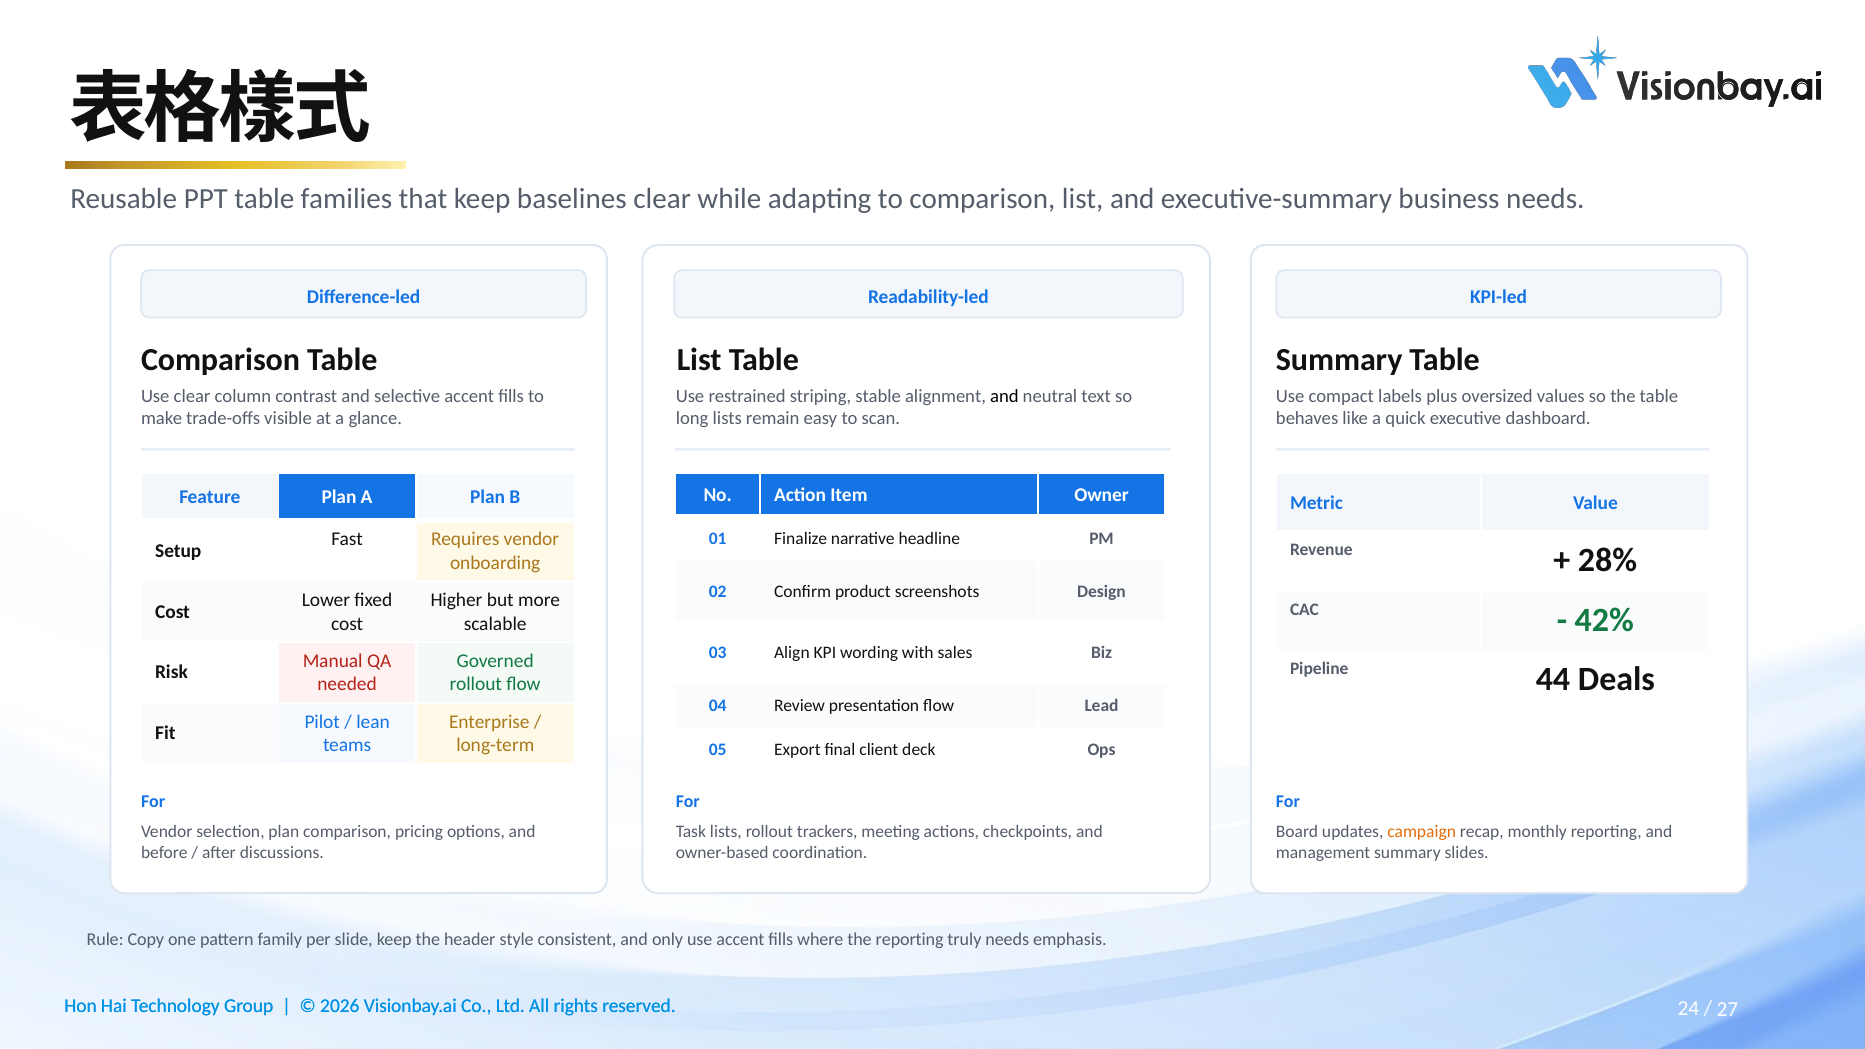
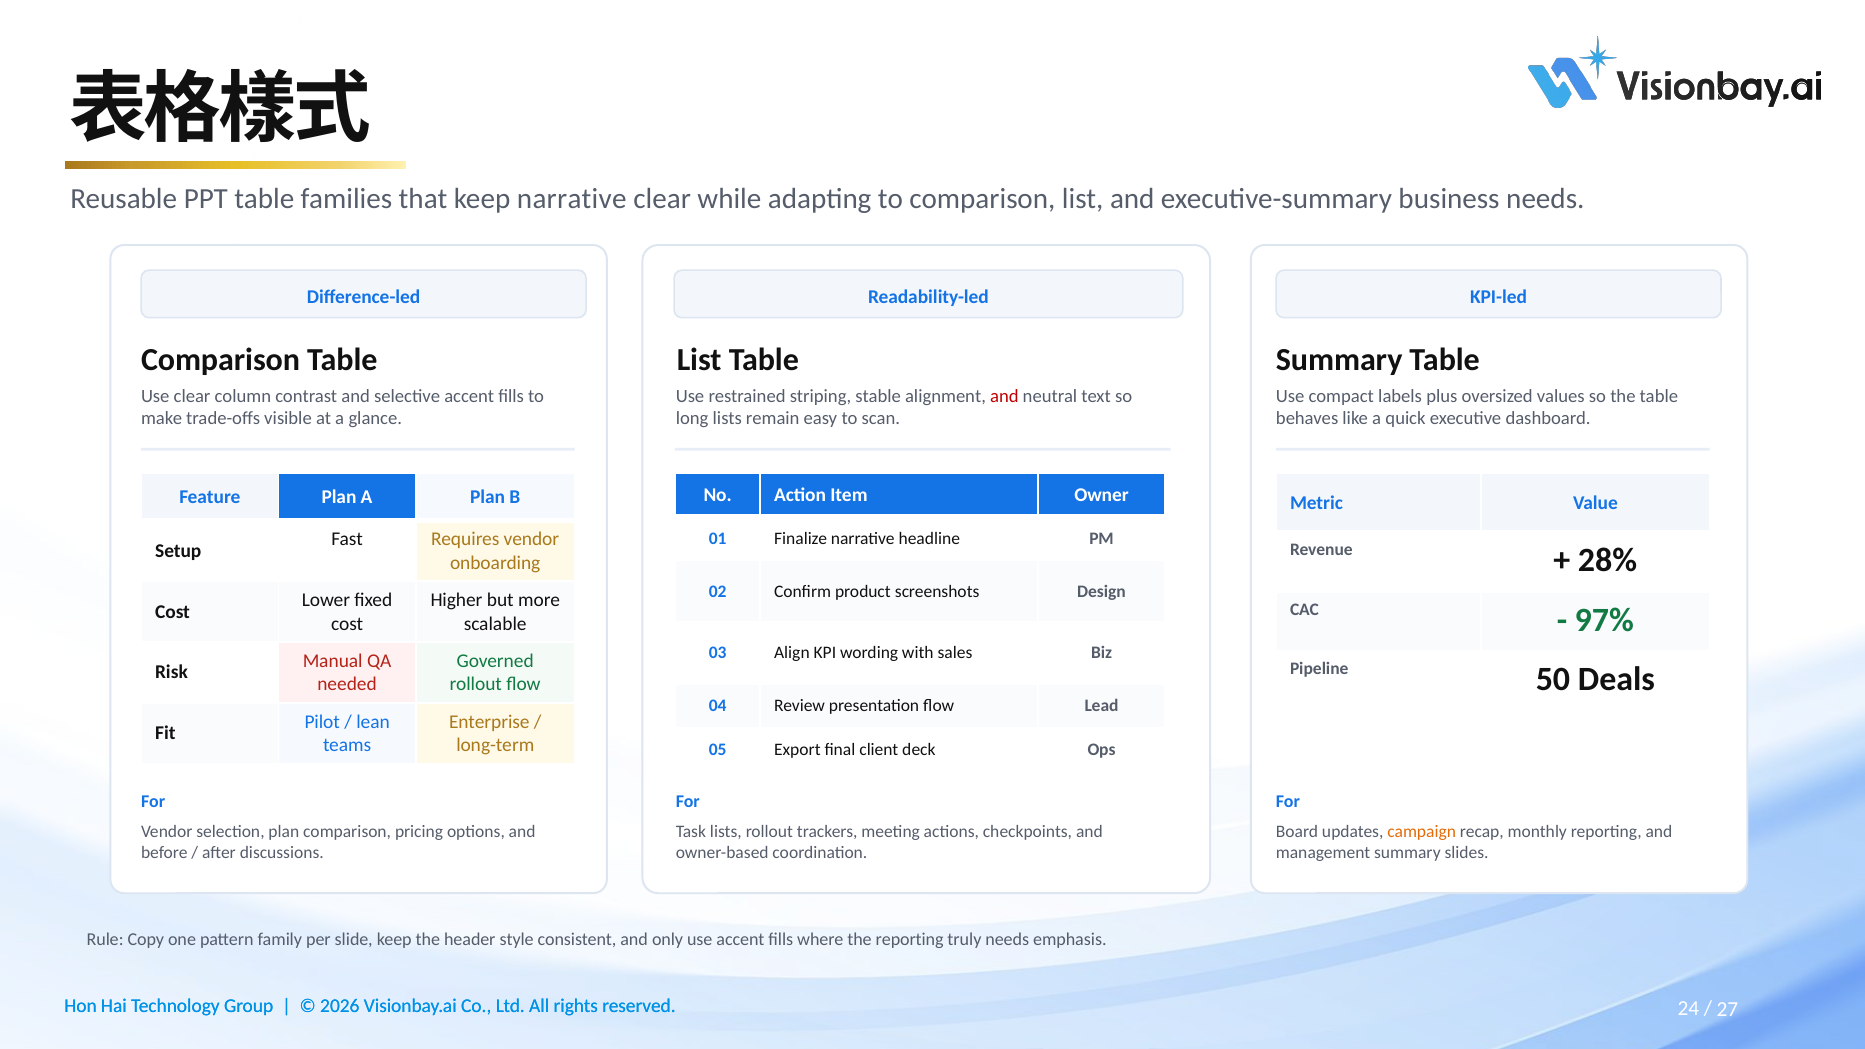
keep baselines: baselines -> narrative (572, 199)
and colour: black -> red (1004, 396)
42%: 42% -> 97% (1604, 620)
44: 44 -> 50 (1553, 679)
